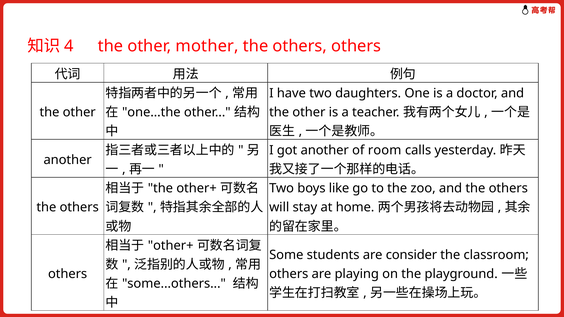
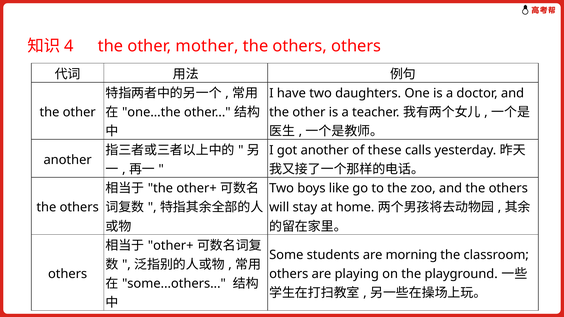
room: room -> these (385, 150)
consider: consider -> morning (411, 255)
